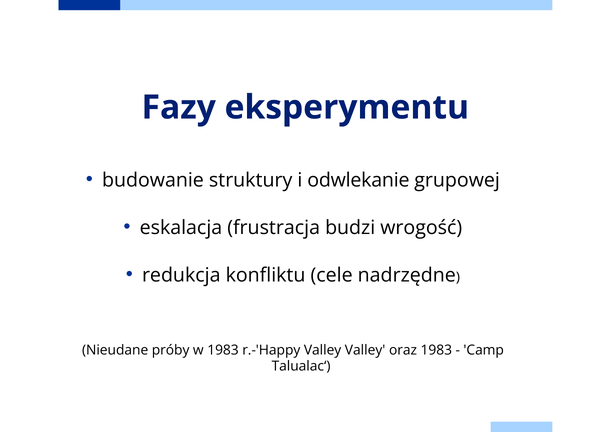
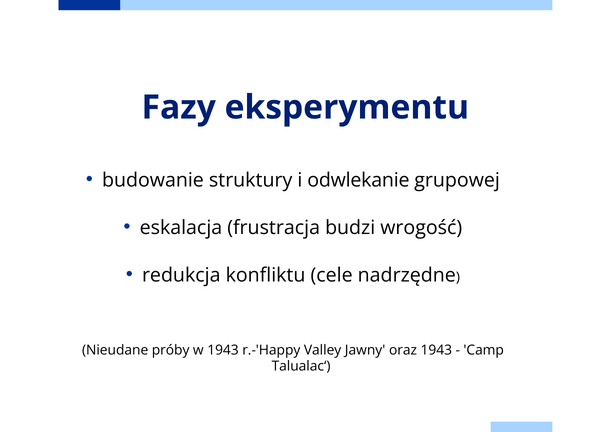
w 1983: 1983 -> 1943 (223, 350)
Valley Valley: Valley -> Jawny (365, 350)
oraz 1983: 1983 -> 1943 (436, 350)
